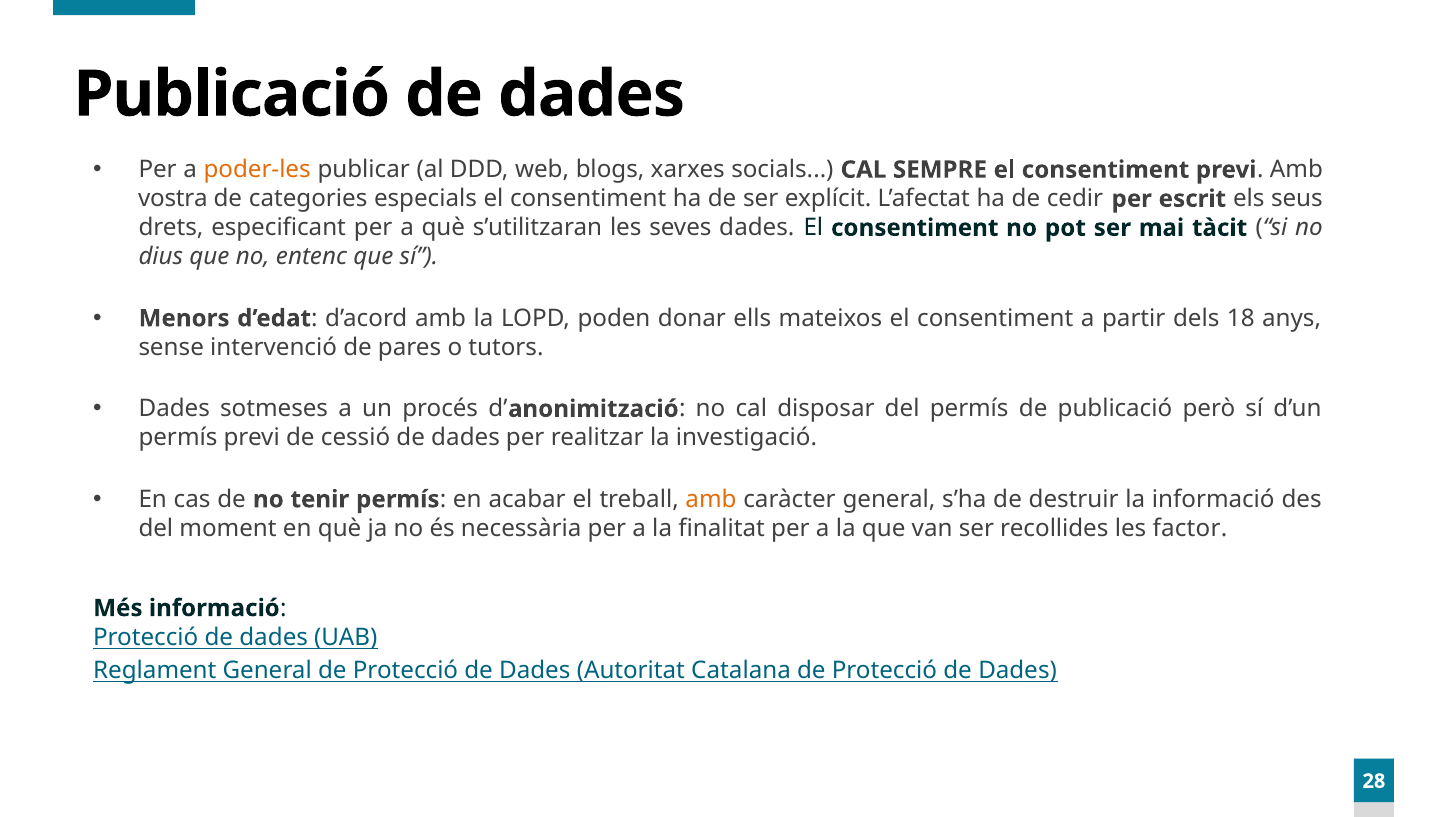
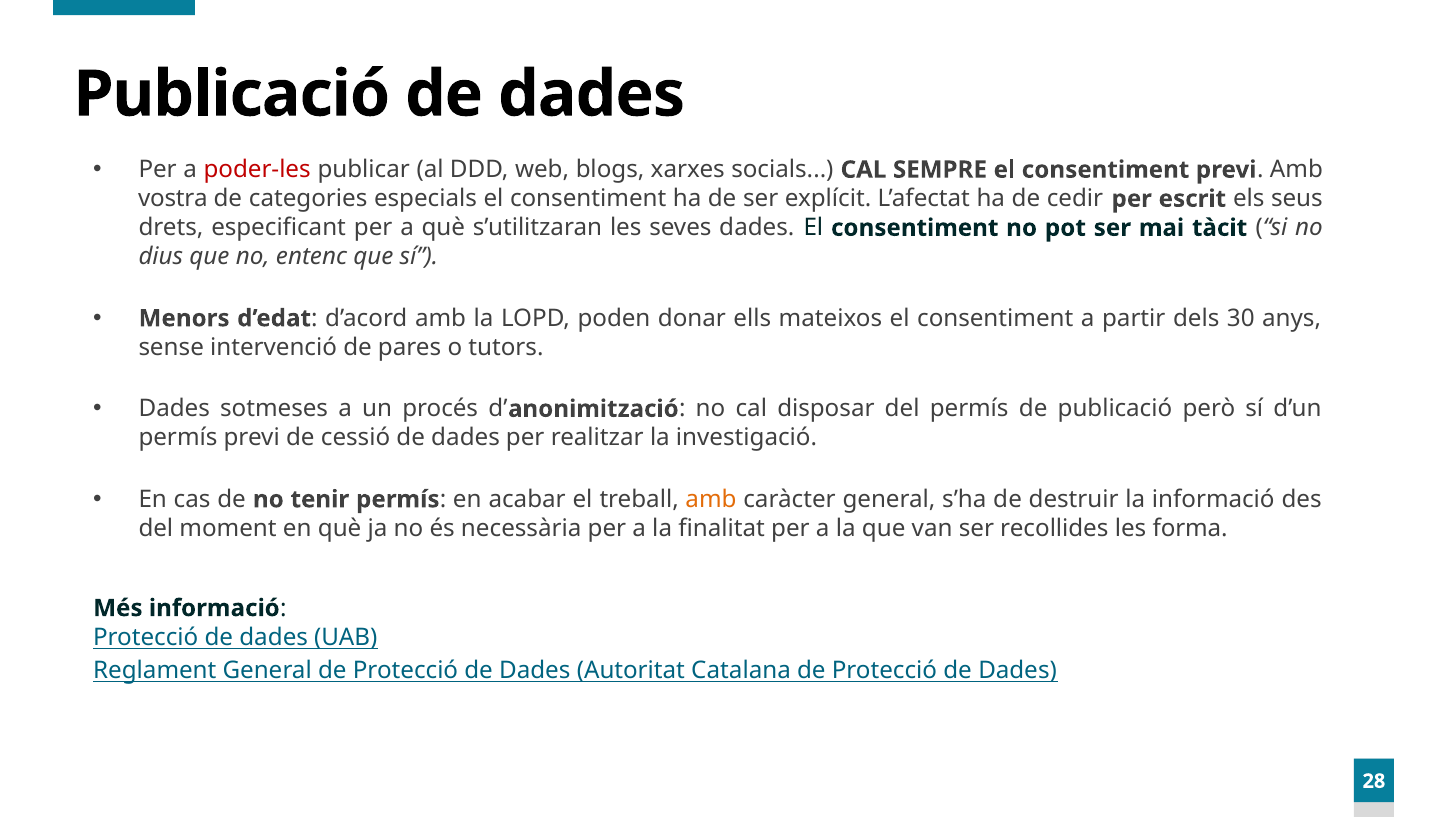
poder-les colour: orange -> red (257, 170)
18: 18 -> 30 (1241, 318)
factor: factor -> forma (1190, 529)
